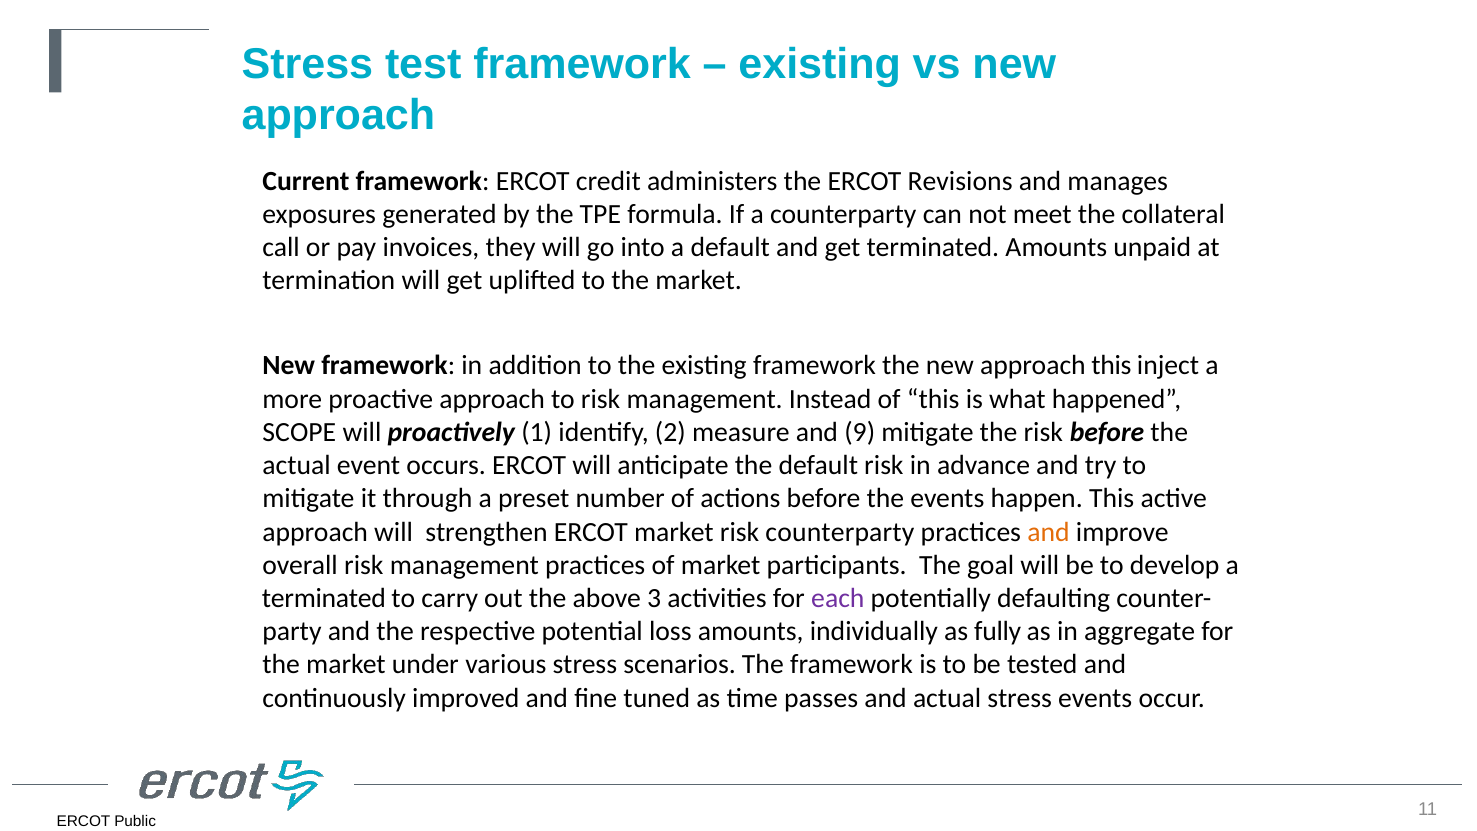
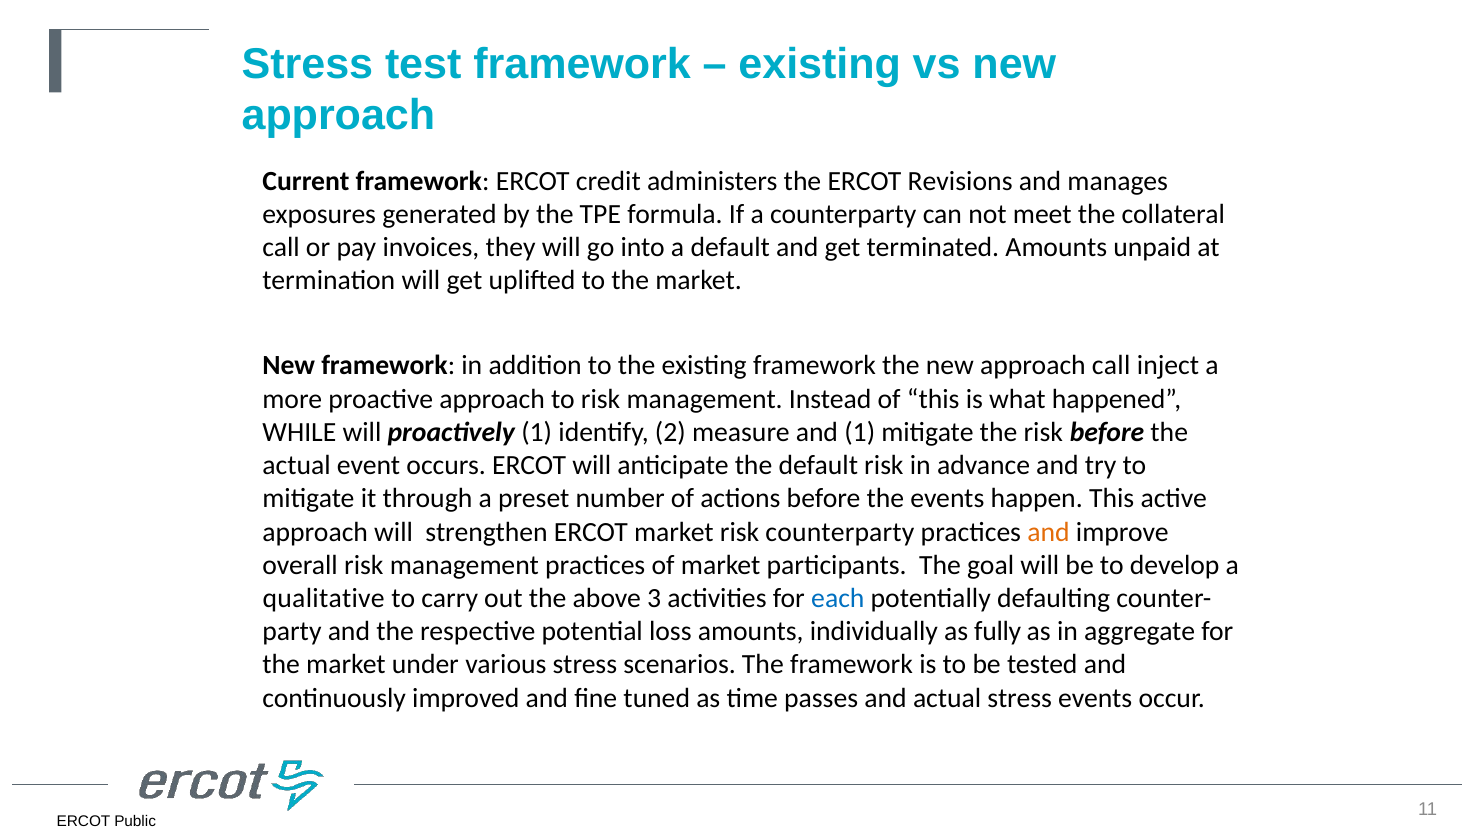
approach this: this -> call (1111, 366)
SCOPE: SCOPE -> WHILE (299, 432)
and 9: 9 -> 1 (860, 432)
terminated: terminated -> qualitative (324, 598)
each colour: purple -> blue (838, 598)
